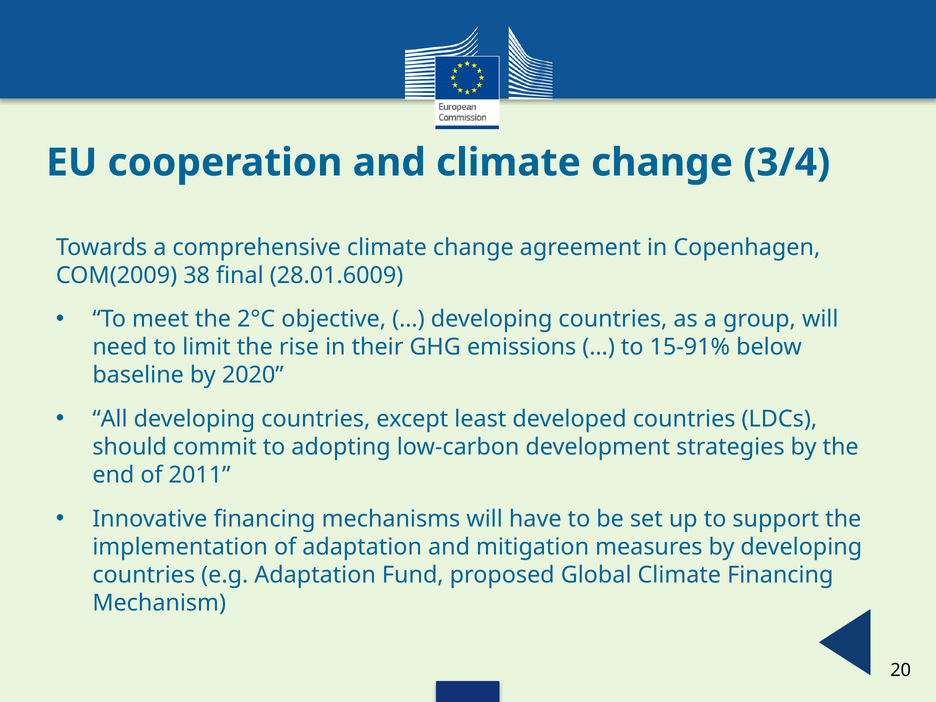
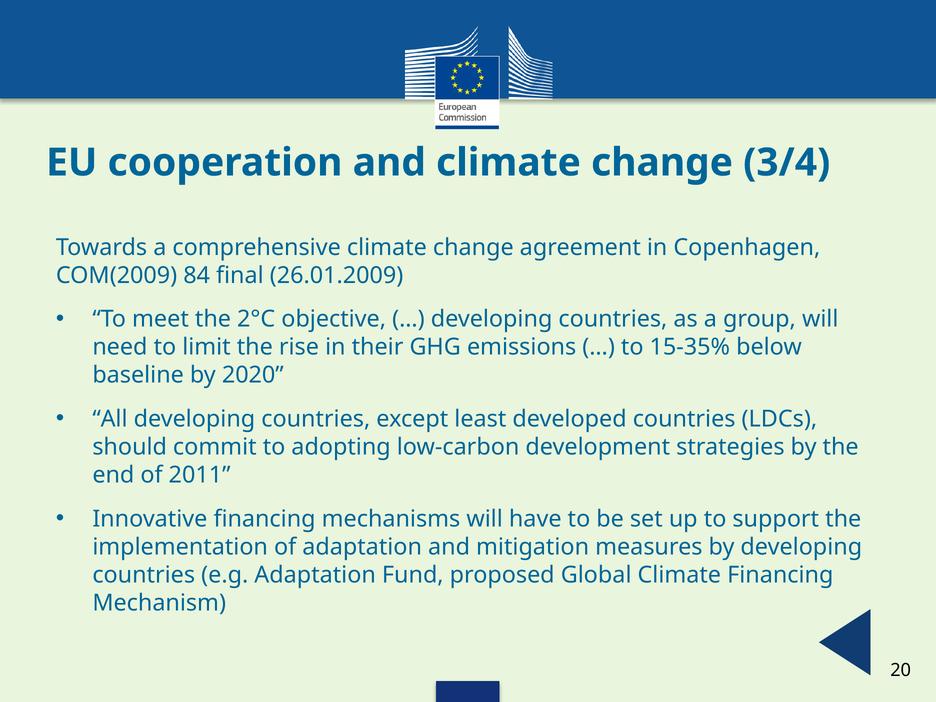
38: 38 -> 84 (197, 275)
28.01.6009: 28.01.6009 -> 26.01.2009 (337, 275)
15-91%: 15-91% -> 15-35% (690, 347)
